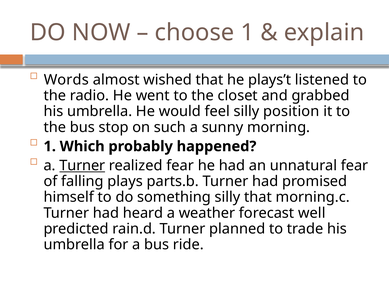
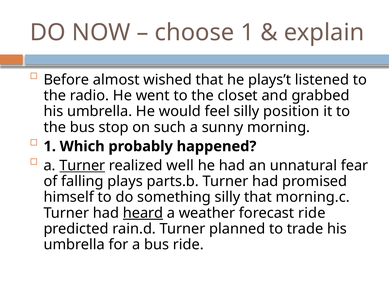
Words: Words -> Before (66, 80)
realized fear: fear -> well (180, 165)
heard underline: none -> present (143, 213)
forecast well: well -> ride (312, 213)
